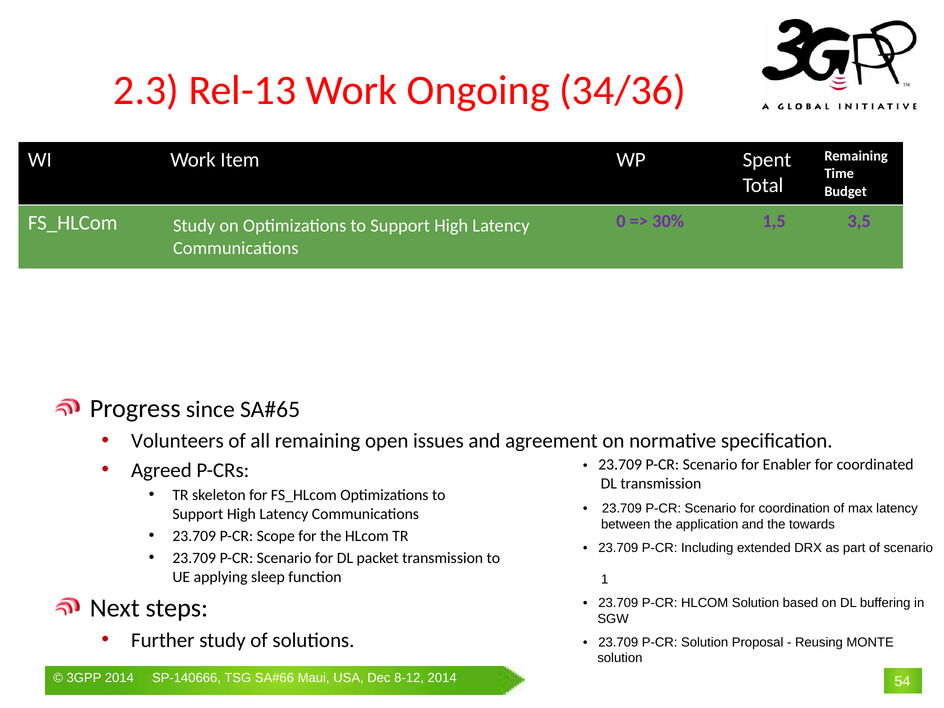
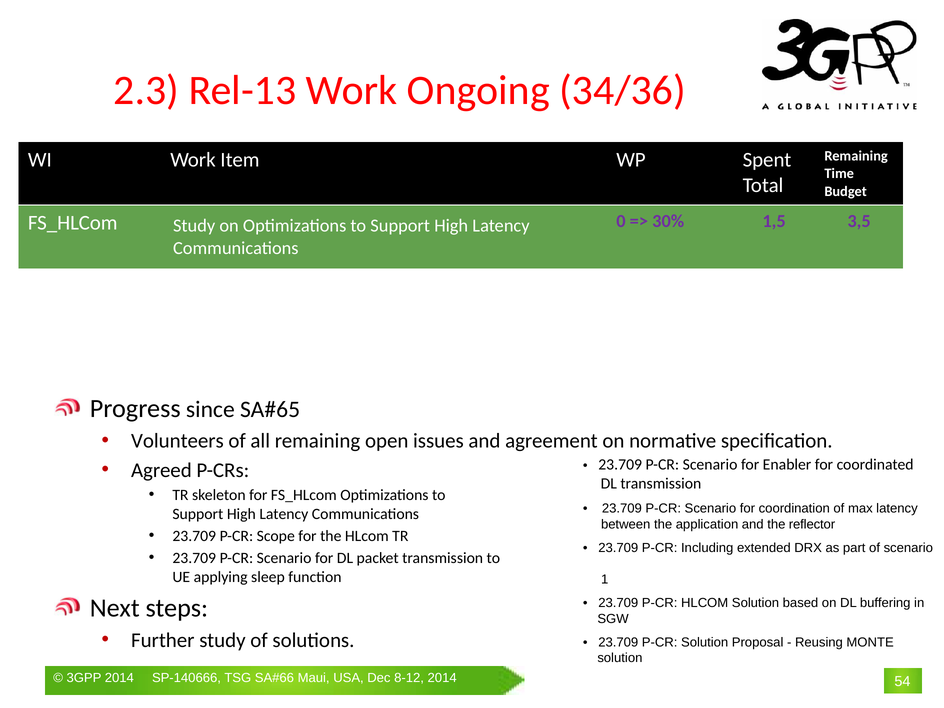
towards: towards -> reflector (812, 524)
